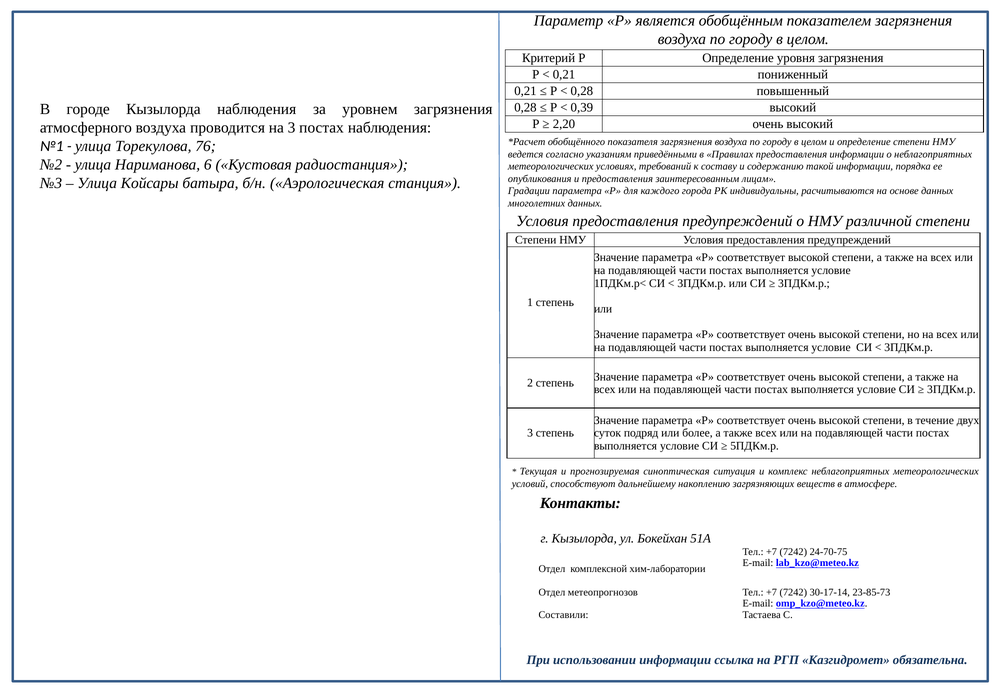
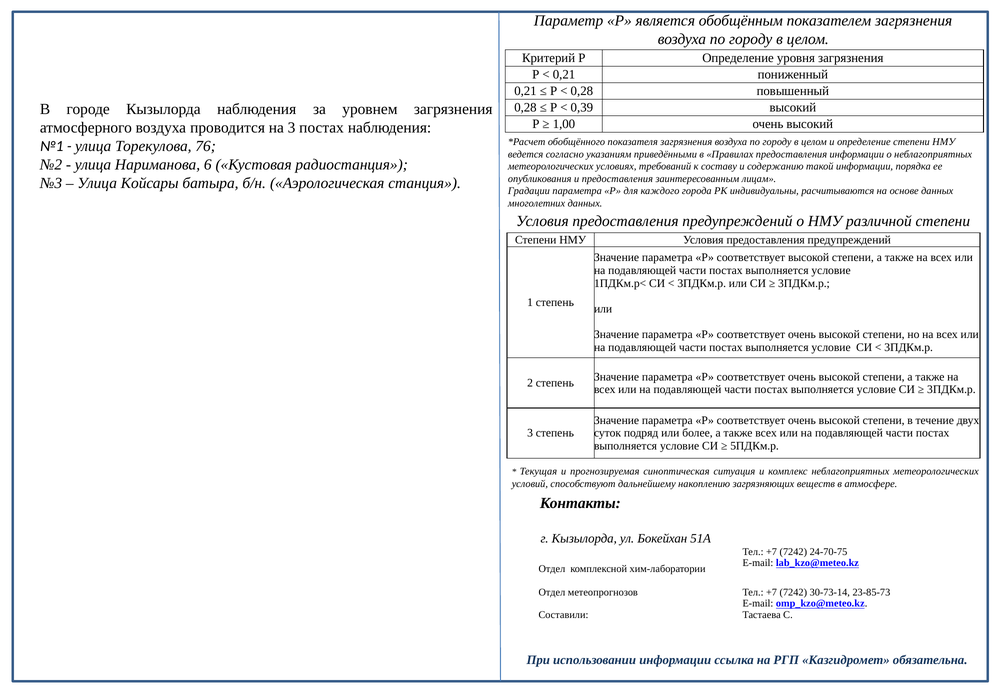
2,20: 2,20 -> 1,00 (564, 124)
30-17-14: 30-17-14 -> 30-73-14 (830, 592)
